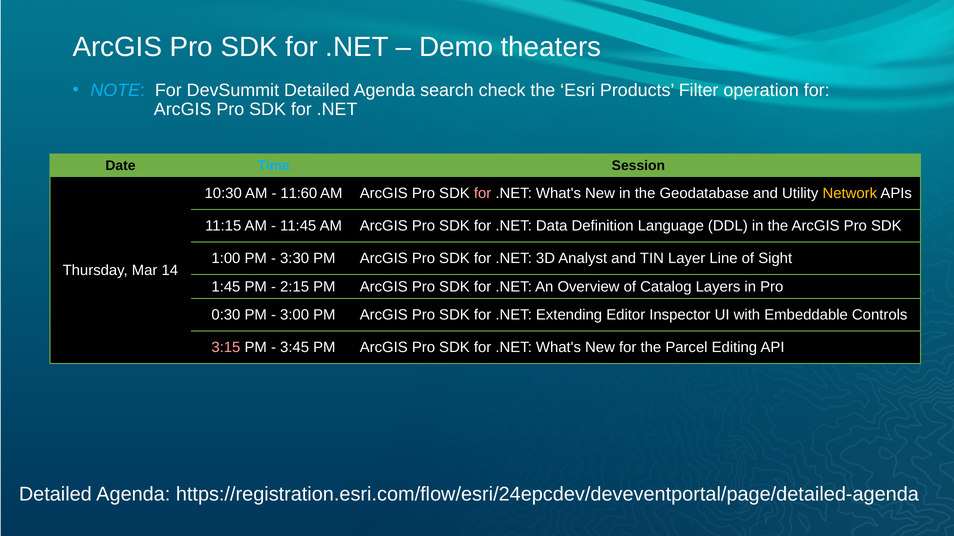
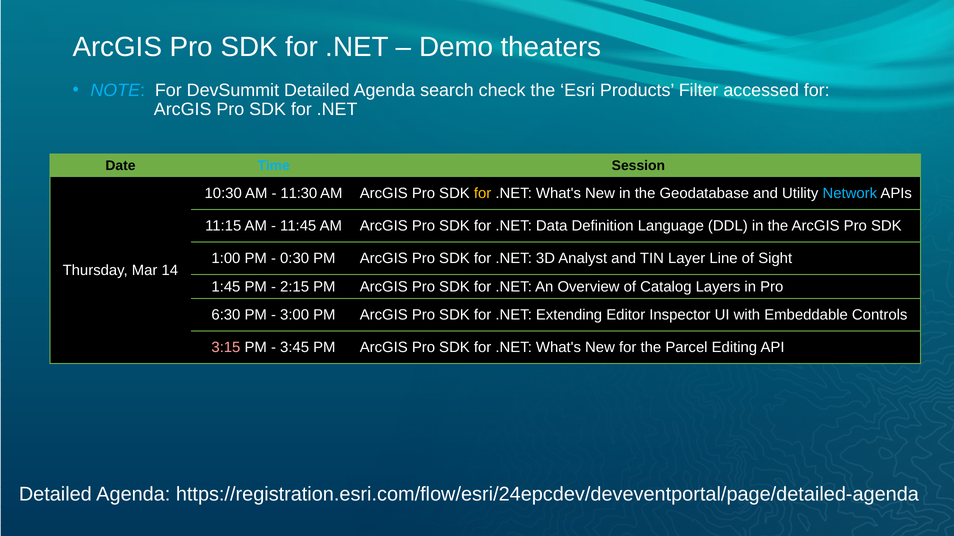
operation: operation -> accessed (761, 90)
11:60: 11:60 -> 11:30 (299, 194)
for colour: pink -> yellow (483, 194)
Network colour: yellow -> light blue (850, 194)
3:30: 3:30 -> 0:30 (295, 259)
0:30: 0:30 -> 6:30 (226, 315)
